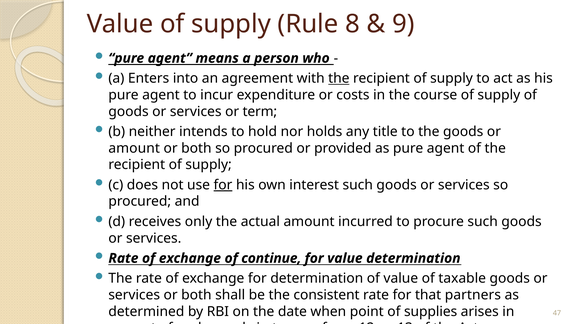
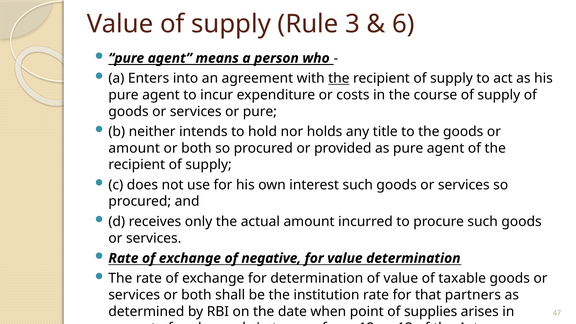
8: 8 -> 3 (353, 24)
9: 9 -> 6 (403, 24)
or term: term -> pure (260, 111)
for underline: present -> none (223, 185)
continue: continue -> negative (271, 258)
consistent: consistent -> institution (326, 295)
